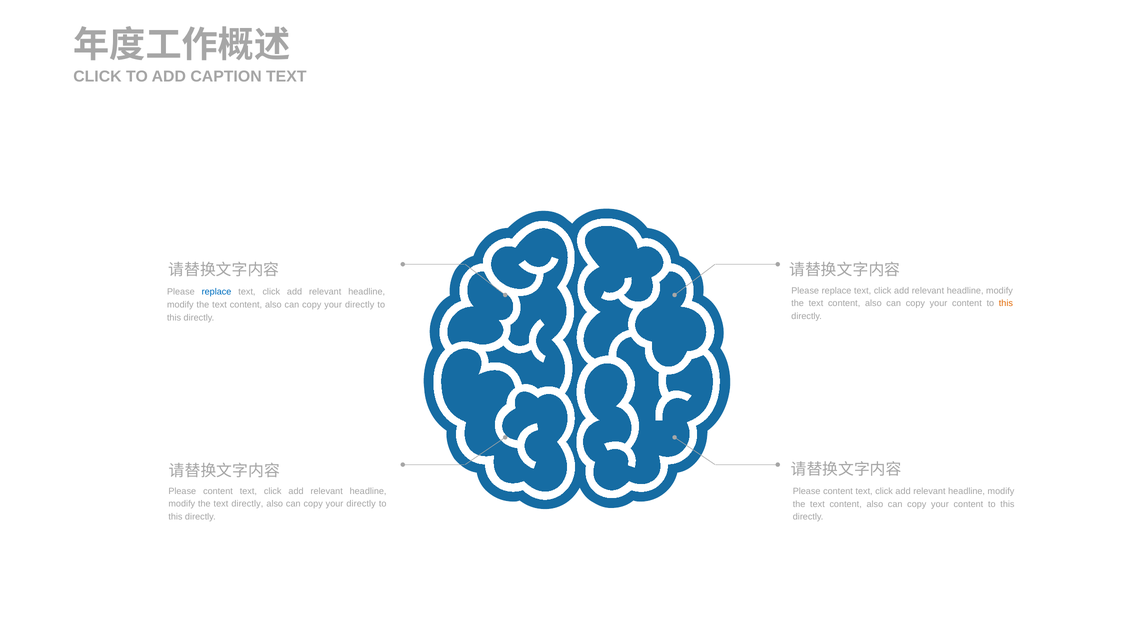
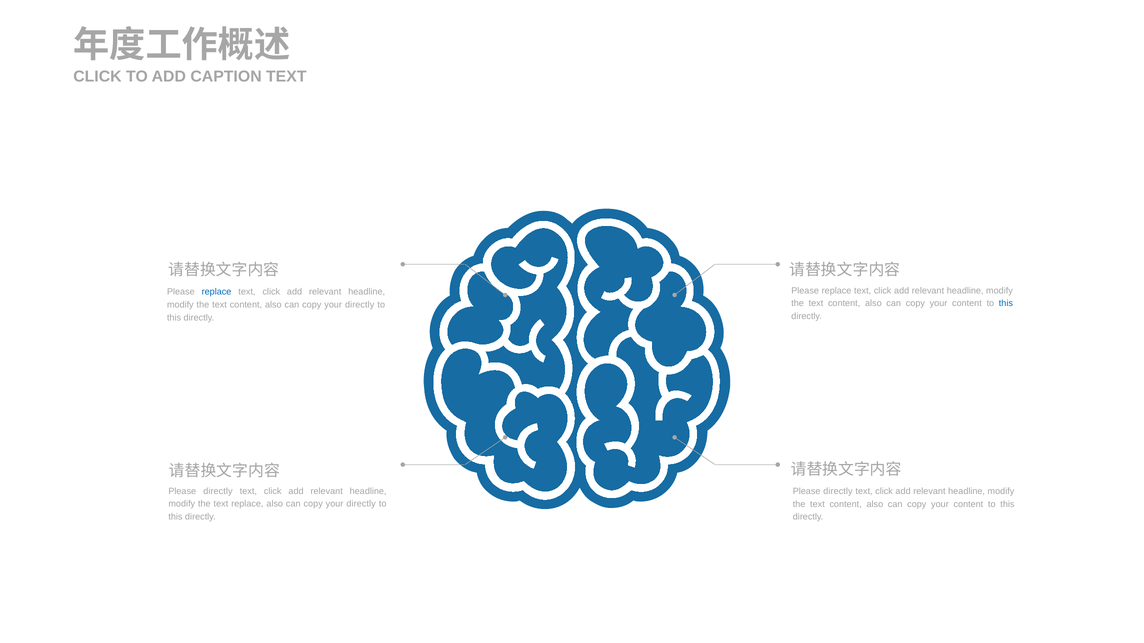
this colour: orange -> blue (1006, 304)
content: content -> directly (218, 491)
content: content -> directly (838, 491)
text directly: directly -> replace (247, 504)
